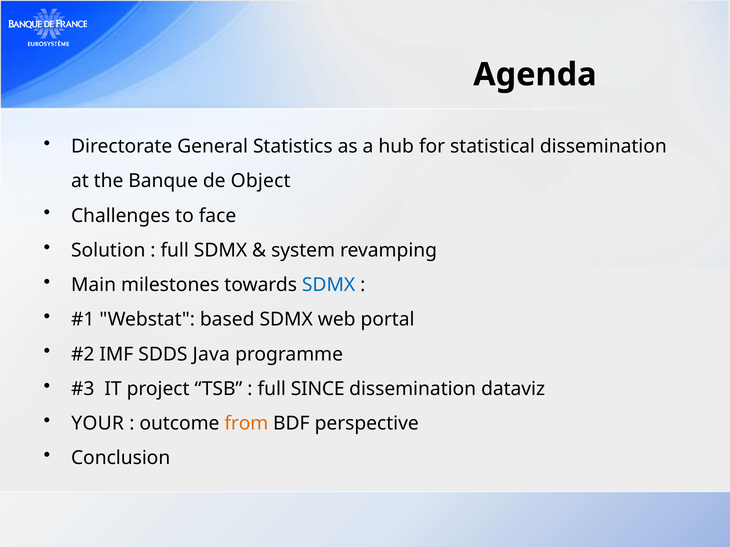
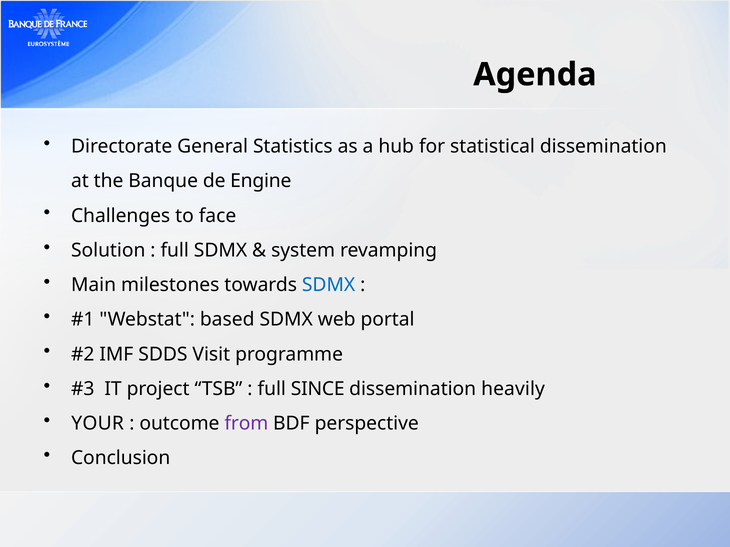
Object: Object -> Engine (261, 181)
Java: Java -> Visit (211, 355)
dataviz: dataviz -> heavily (513, 389)
from colour: orange -> purple (246, 424)
